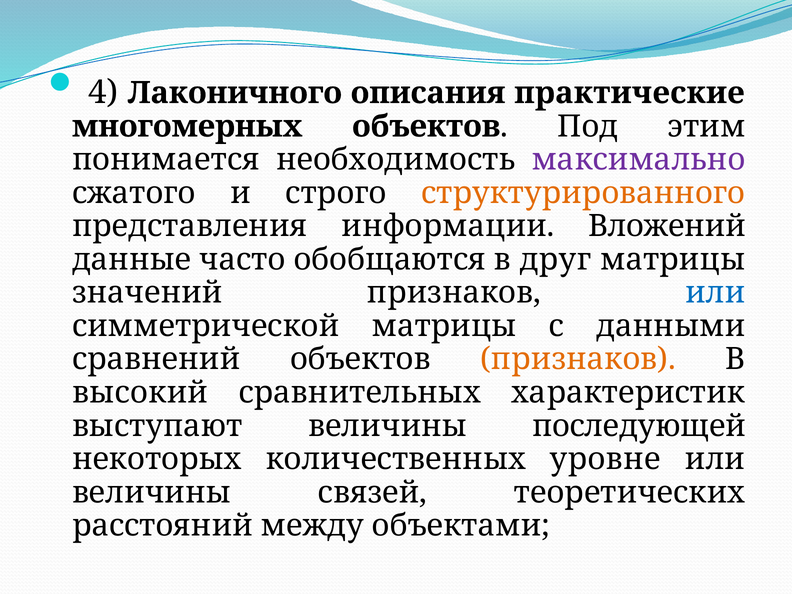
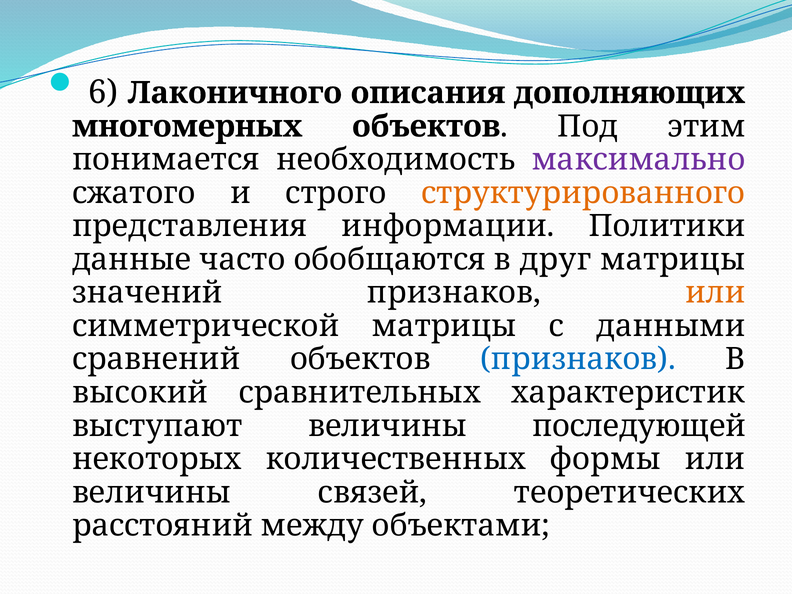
4: 4 -> 6 (103, 92)
практические: практические -> дополняющих (630, 93)
Вложений: Вложений -> Политики (667, 226)
или colour: blue -> orange (715, 293)
признаков colour: orange -> blue (578, 359)
уровне: уровне -> формы (605, 459)
